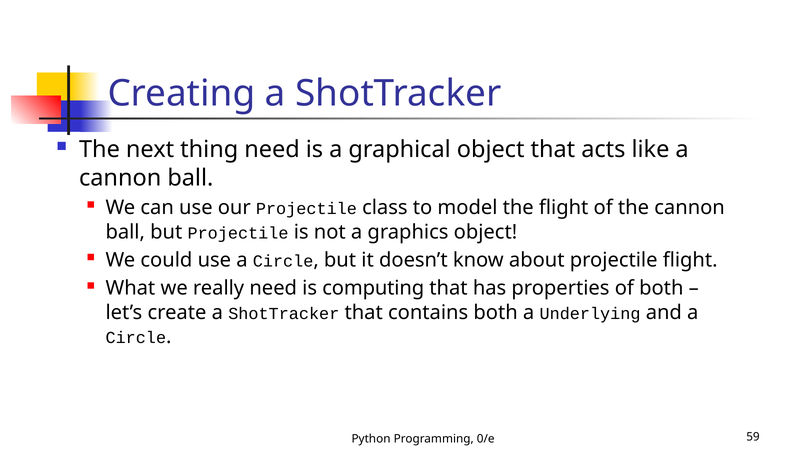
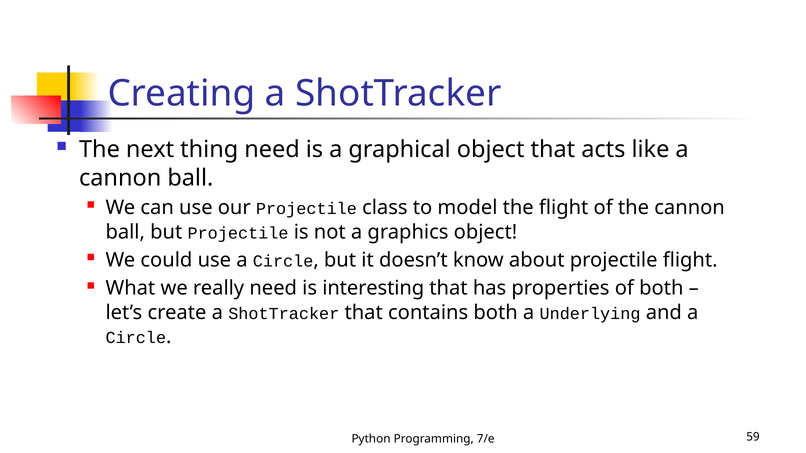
computing: computing -> interesting (373, 289)
0/e: 0/e -> 7/e (486, 439)
